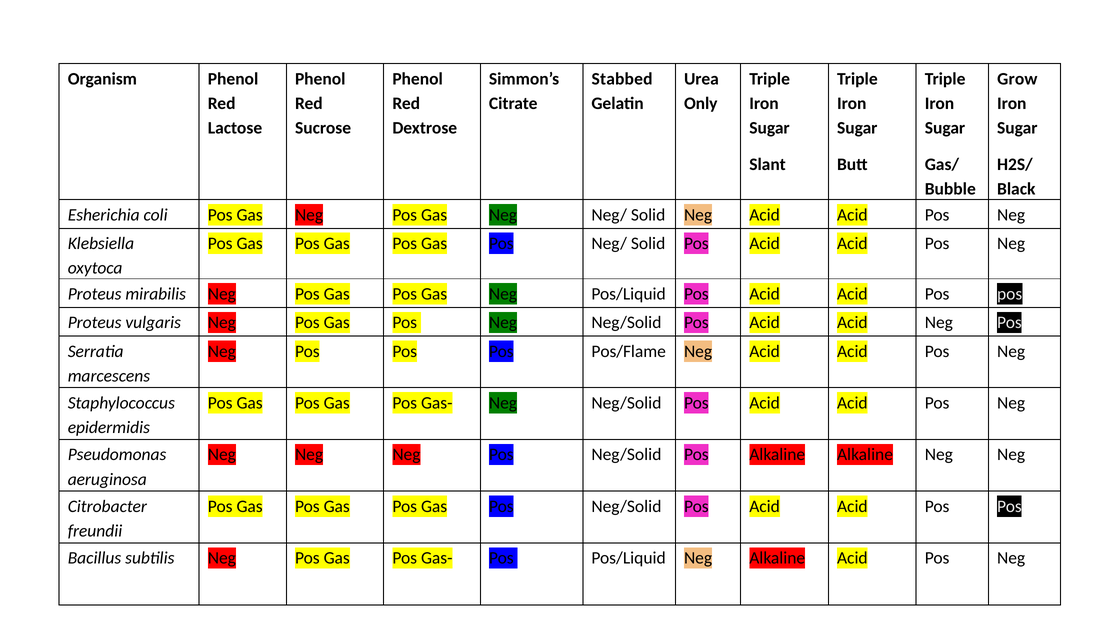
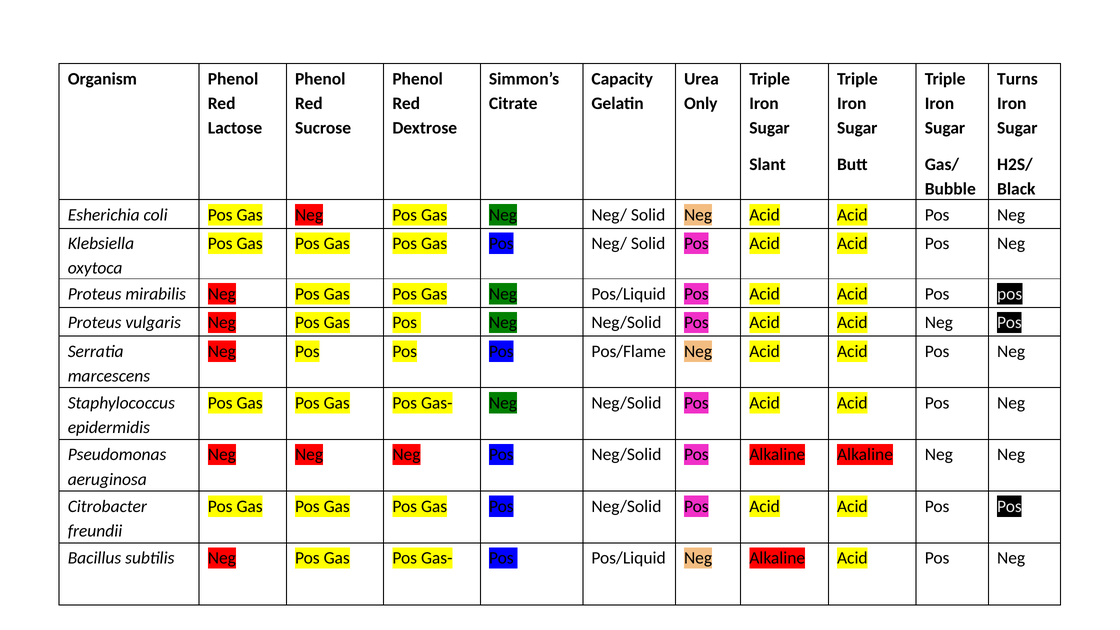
Stabbed: Stabbed -> Capacity (622, 79)
Grow: Grow -> Turns (1017, 79)
